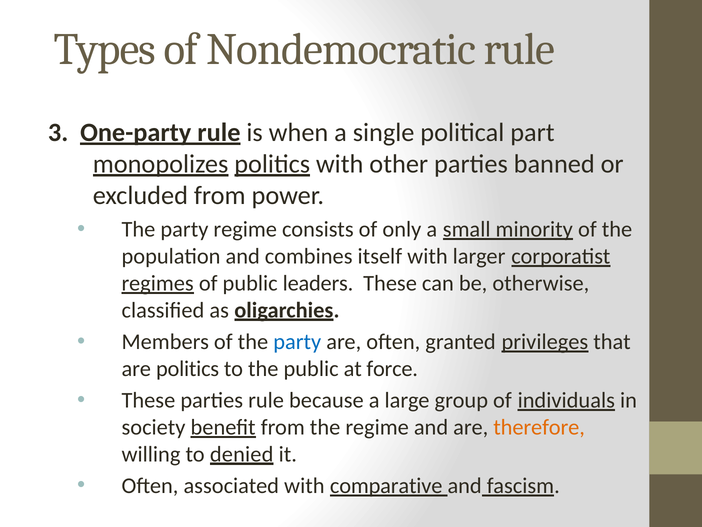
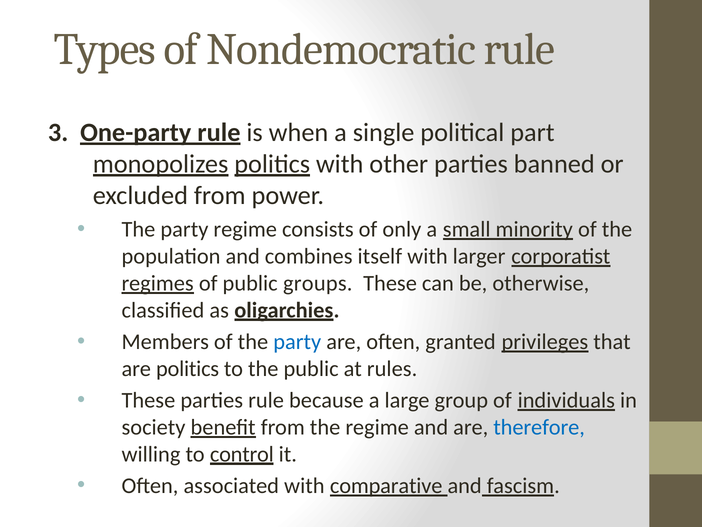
leaders: leaders -> groups (318, 283)
force: force -> rules (392, 368)
therefore colour: orange -> blue (539, 427)
denied: denied -> control (242, 454)
